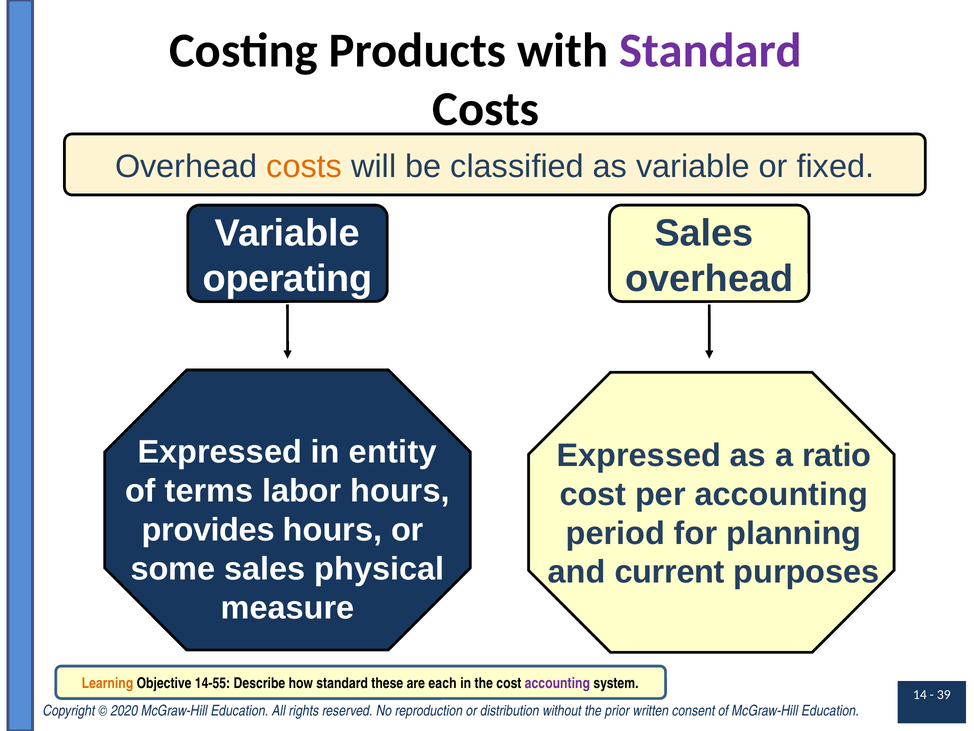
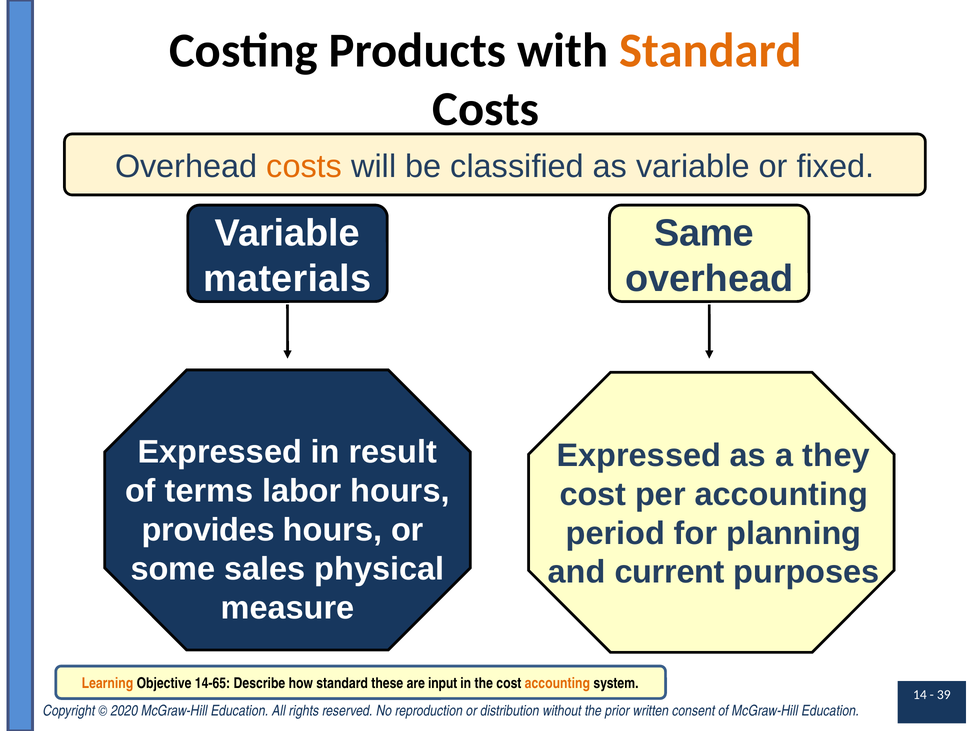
Standard colour: purple -> orange (711, 50)
Sales: Sales -> Same (704, 233)
operating: operating -> materials (287, 278)
entity: entity -> result (393, 452)
ratio: ratio -> they (836, 455)
14-55: 14-55 -> 14-65 (212, 683)
each: each -> input (443, 683)
accounting colour: purple -> orange (557, 683)
